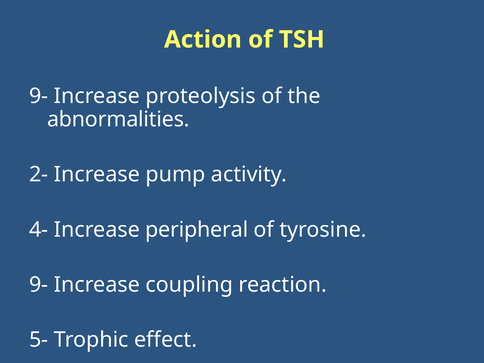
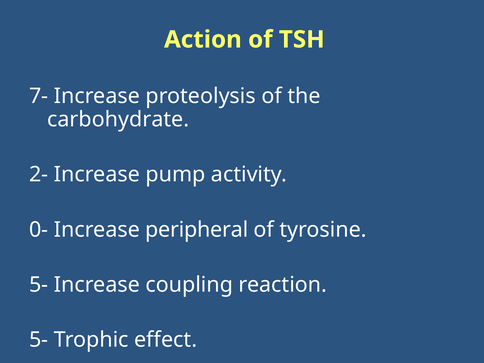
9-: 9- -> 7- (39, 96)
abnormalities: abnormalities -> carbohydrate (118, 119)
4-: 4- -> 0- (39, 230)
9-: 9- -> 5- (39, 285)
